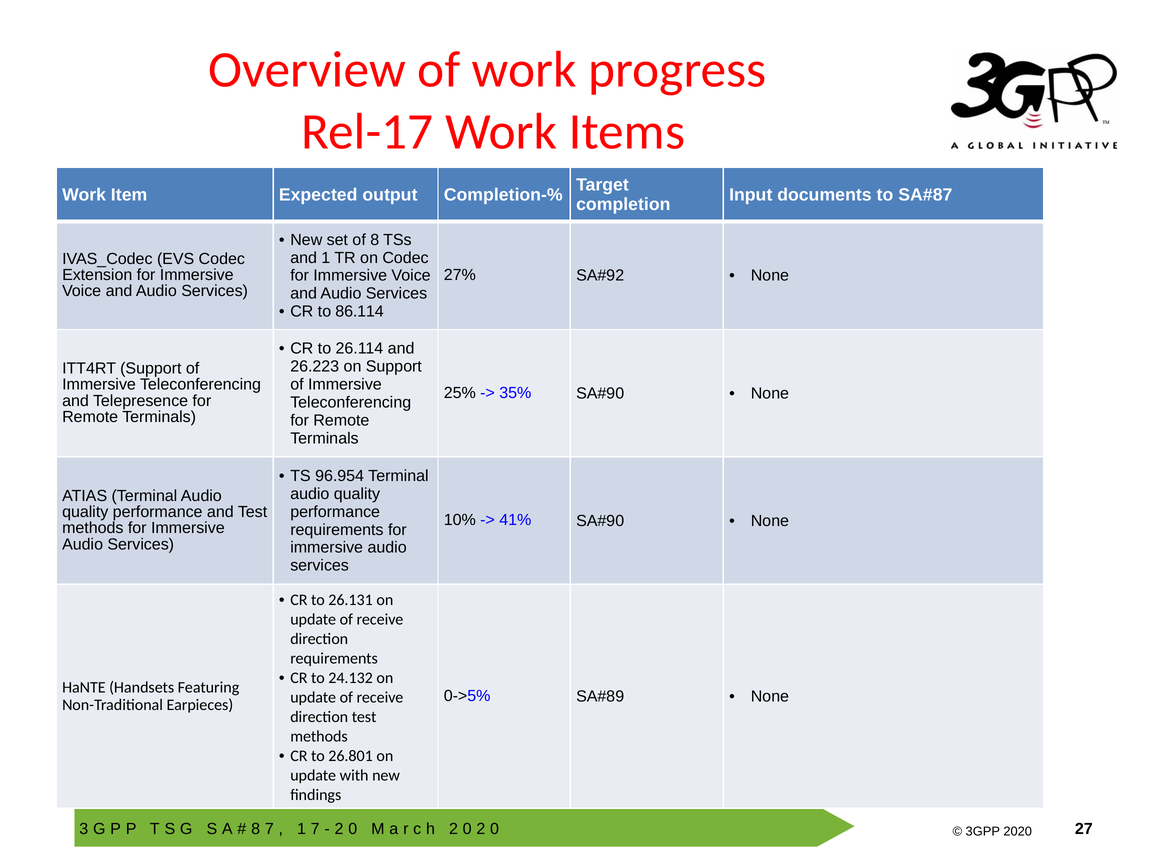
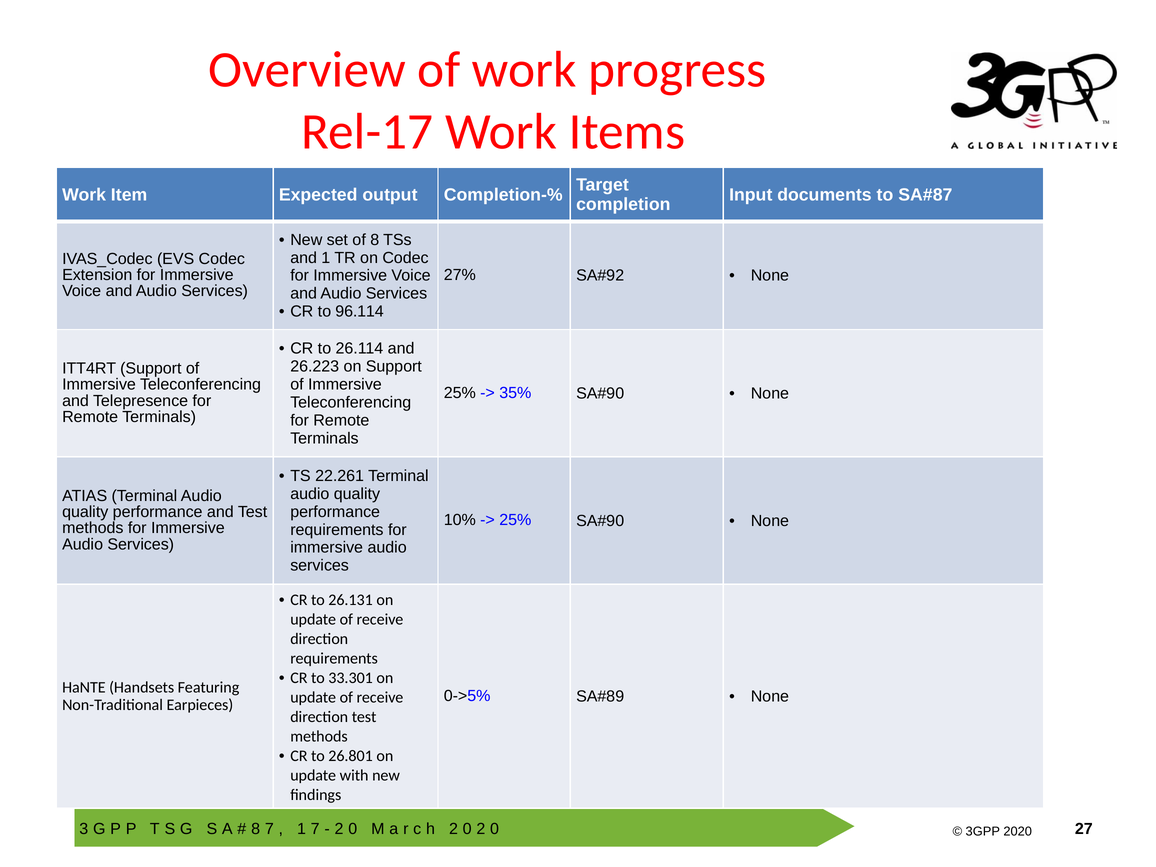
86.114: 86.114 -> 96.114 (360, 312)
96.954: 96.954 -> 22.261 (340, 476)
41%: 41% -> 25% (515, 520)
24.132: 24.132 -> 33.301 (351, 678)
